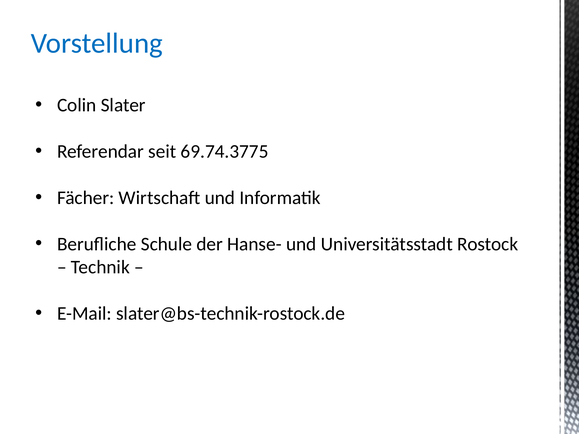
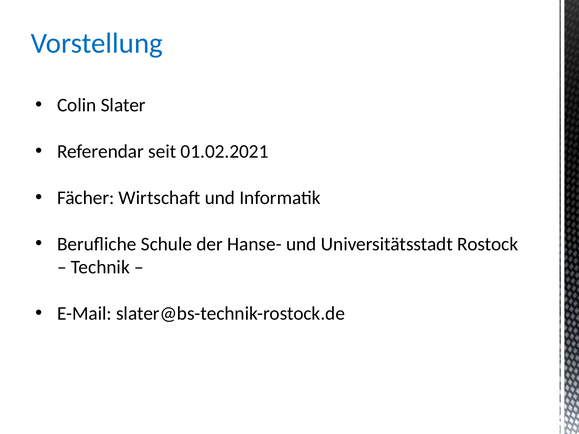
69.74.3775: 69.74.3775 -> 01.02.2021 (225, 152)
